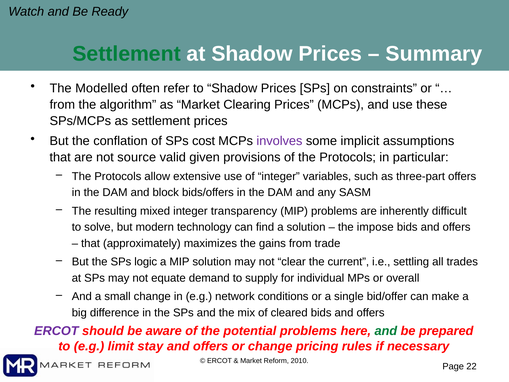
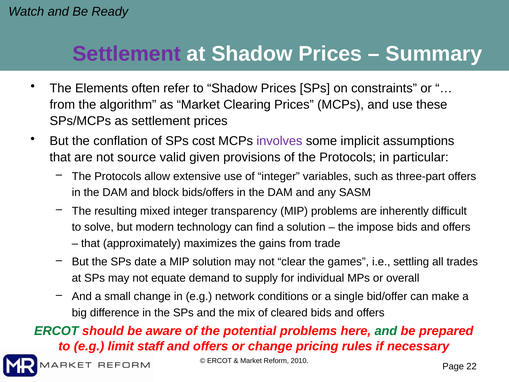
Settlement colour: green -> purple (127, 54)
Modelled: Modelled -> Elements (102, 88)
logic: logic -> date (146, 262)
current: current -> games (348, 262)
ERCOT colour: purple -> green (56, 331)
stay: stay -> staff (150, 346)
